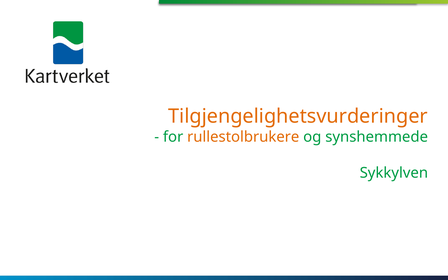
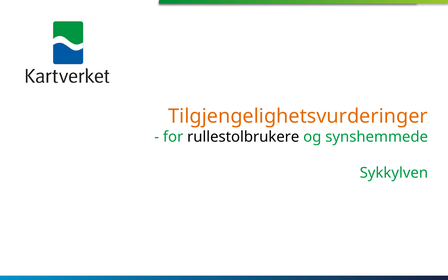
rullestolbrukere colour: orange -> black (243, 137)
